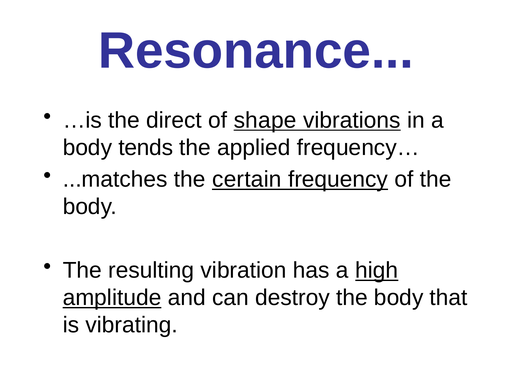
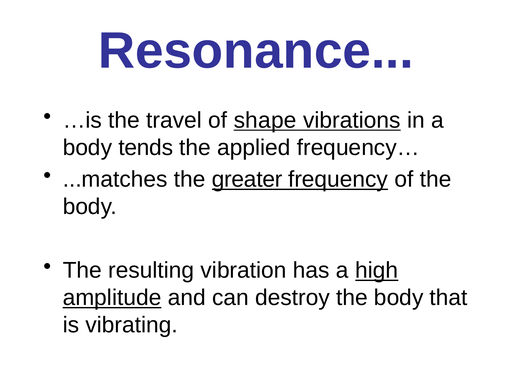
direct: direct -> travel (174, 120)
certain: certain -> greater (247, 179)
